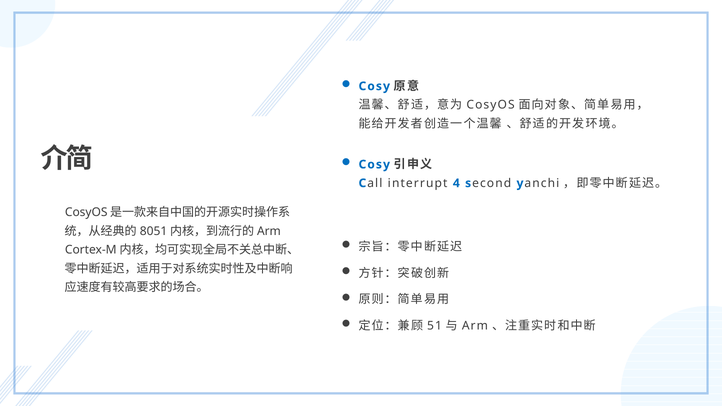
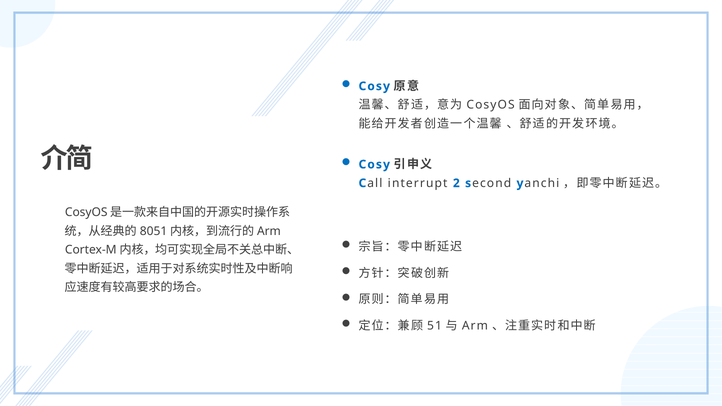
4: 4 -> 2 (456, 183)
